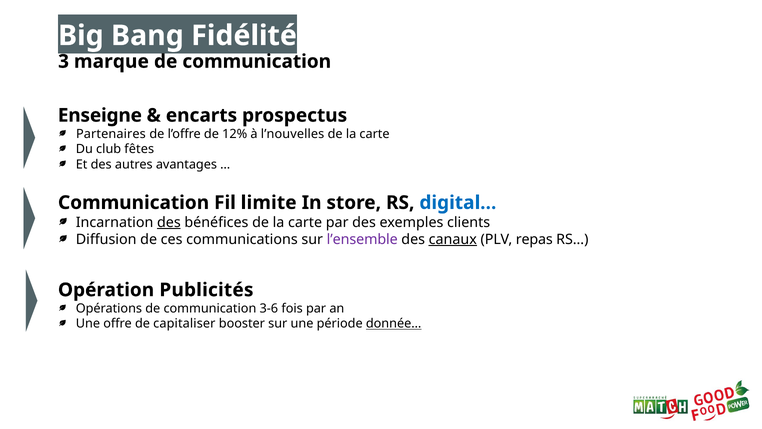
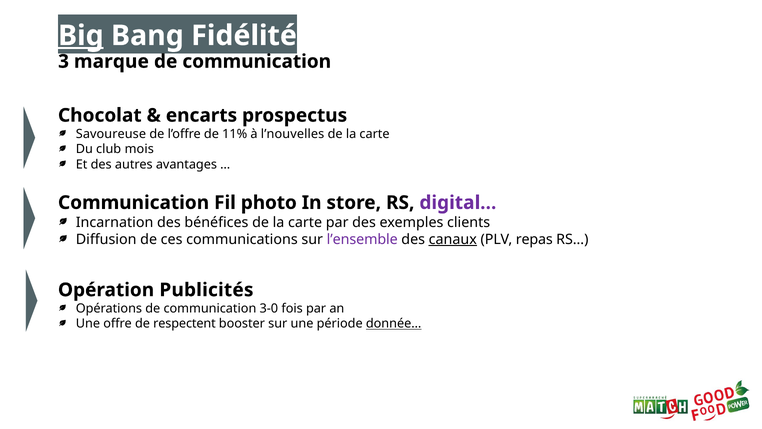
Big underline: none -> present (81, 36)
Enseigne: Enseigne -> Chocolat (100, 115)
Partenaires: Partenaires -> Savoureuse (111, 134)
12%: 12% -> 11% (235, 134)
fêtes: fêtes -> mois (139, 149)
limite: limite -> photo (269, 202)
digital… colour: blue -> purple (458, 202)
des underline: present -> none (169, 222)
3-6: 3-6 -> 3-0 (269, 308)
capitaliser: capitaliser -> respectent (184, 324)
